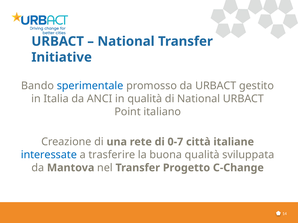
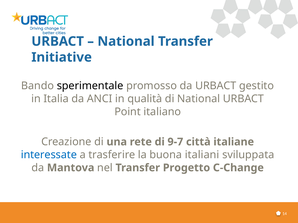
sperimentale colour: blue -> black (90, 86)
0-7: 0-7 -> 9-7 (175, 142)
buona qualità: qualità -> italiani (202, 155)
